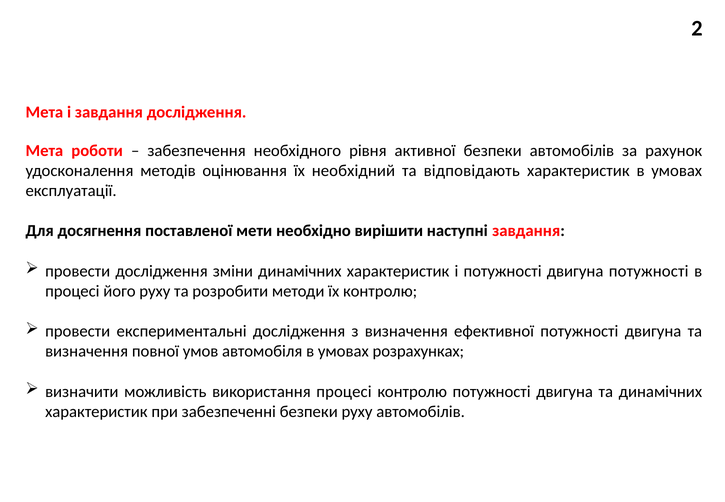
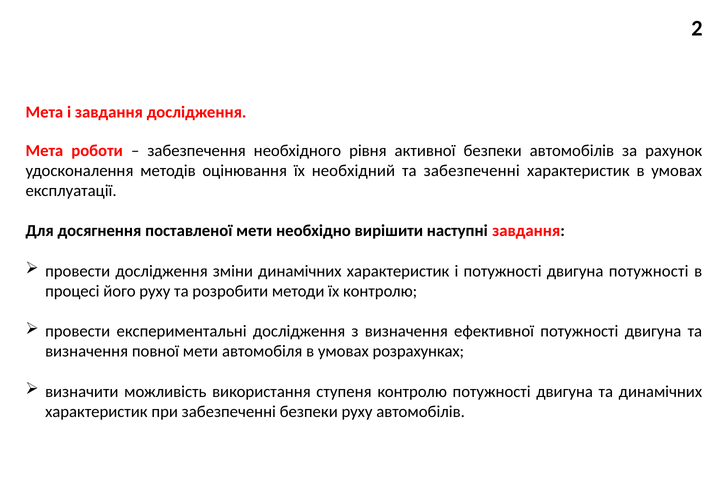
та відповідають: відповідають -> забезпеченні (472, 171)
повної умов: умов -> мети (200, 351)
використання процесі: процесі -> ступеня (344, 392)
